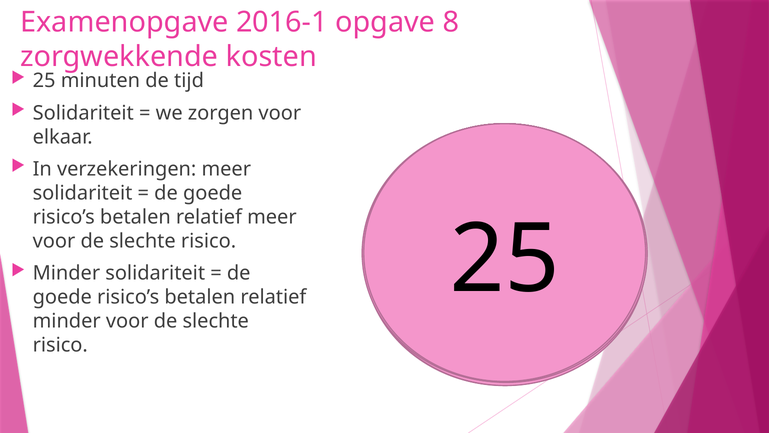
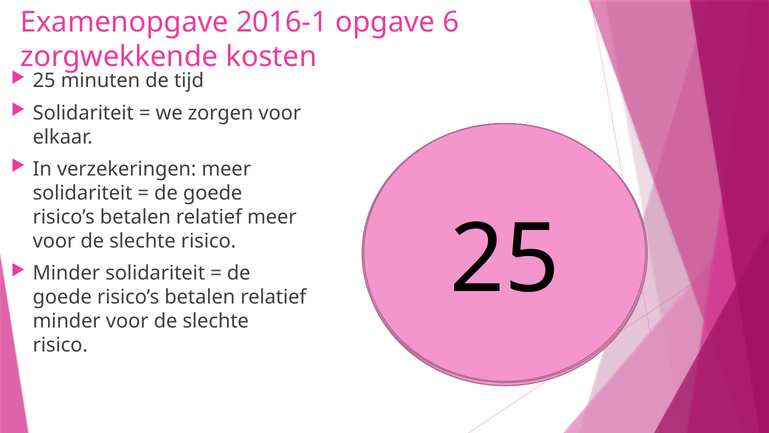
8: 8 -> 6 (451, 22)
